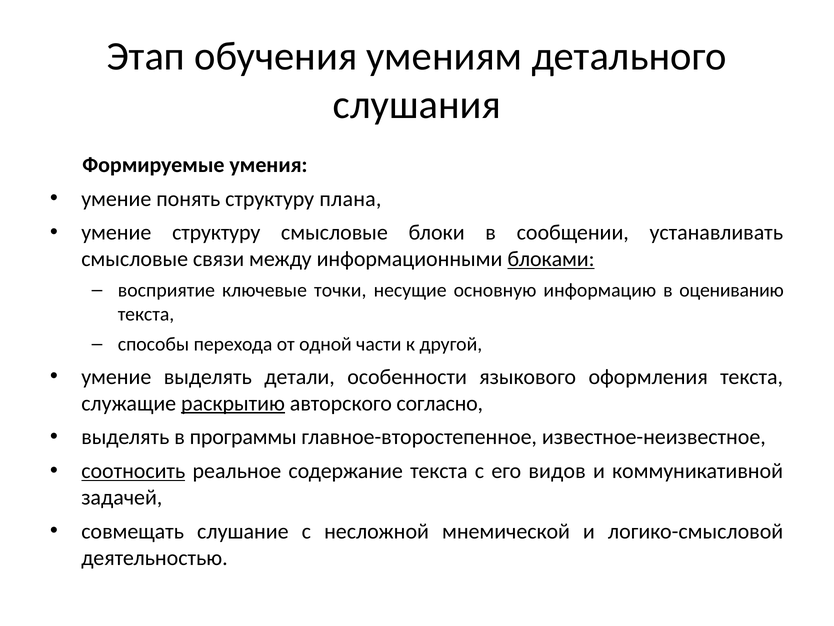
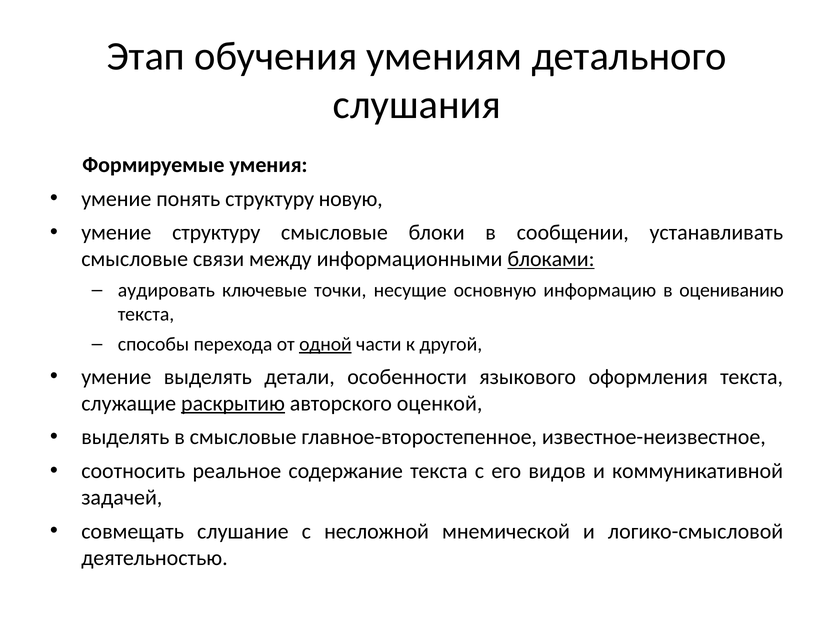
плана: плана -> новую (351, 199)
восприятие: восприятие -> аудировать (166, 290)
одной underline: none -> present (325, 344)
согласно: согласно -> оценкой (440, 403)
в программы: программы -> смысловые (243, 437)
соотносить underline: present -> none (133, 471)
